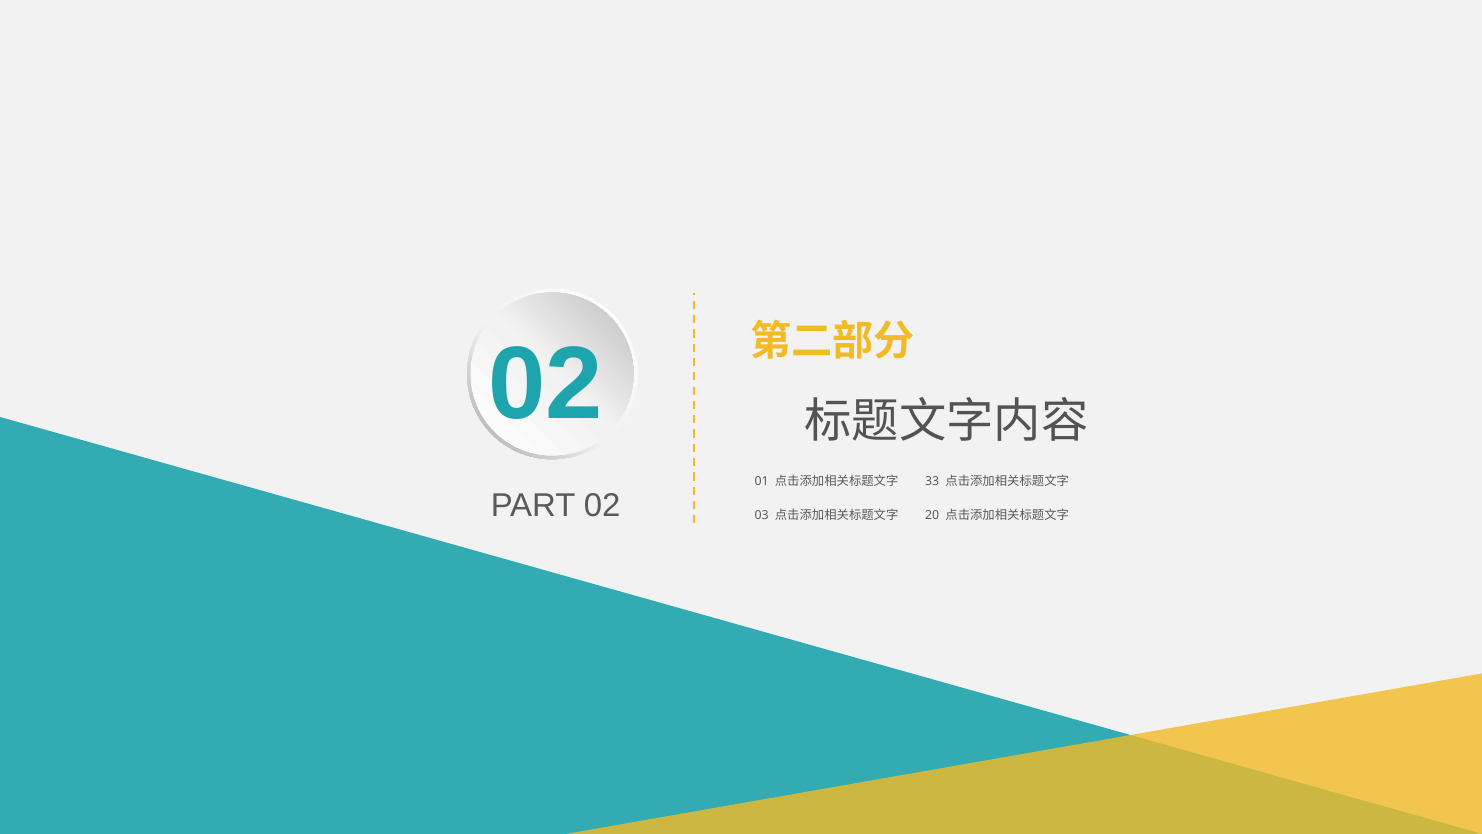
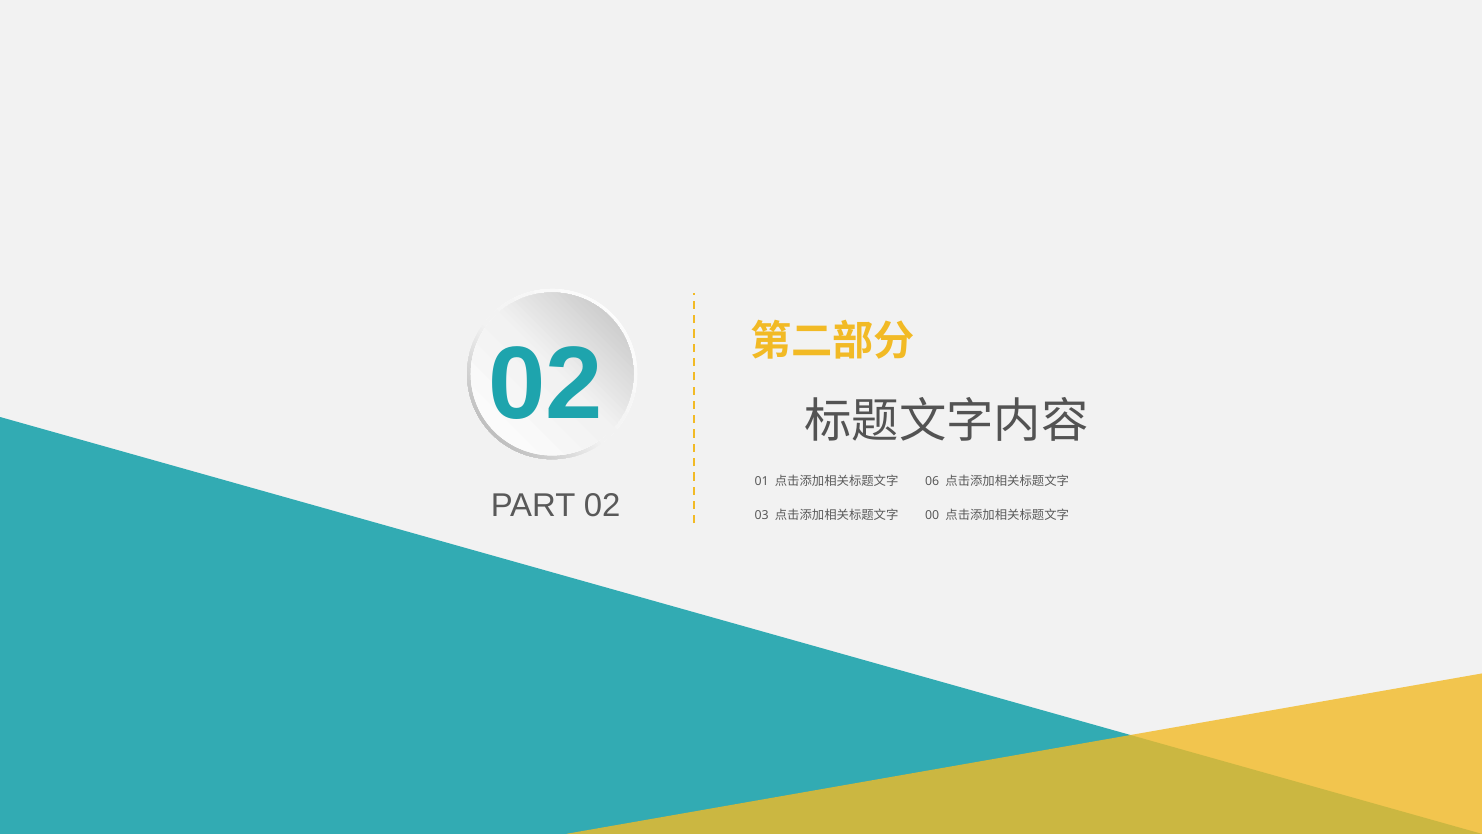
33: 33 -> 06 (932, 482)
20: 20 -> 00 (932, 515)
